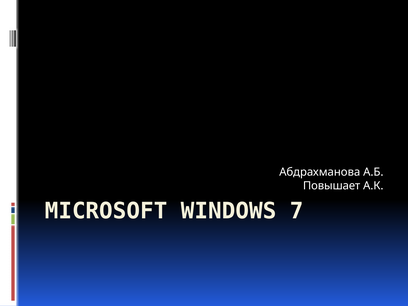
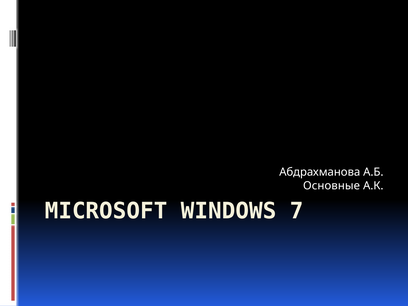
Повышает: Повышает -> Основные (331, 186)
